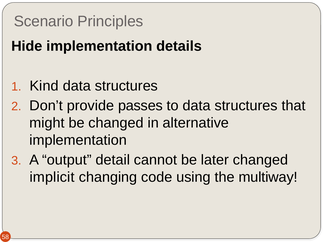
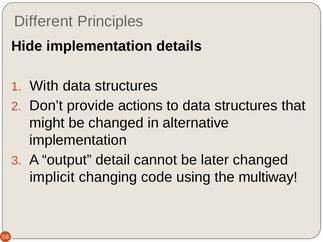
Scenario: Scenario -> Different (43, 21)
Kind: Kind -> With (44, 86)
passes: passes -> actions (140, 106)
